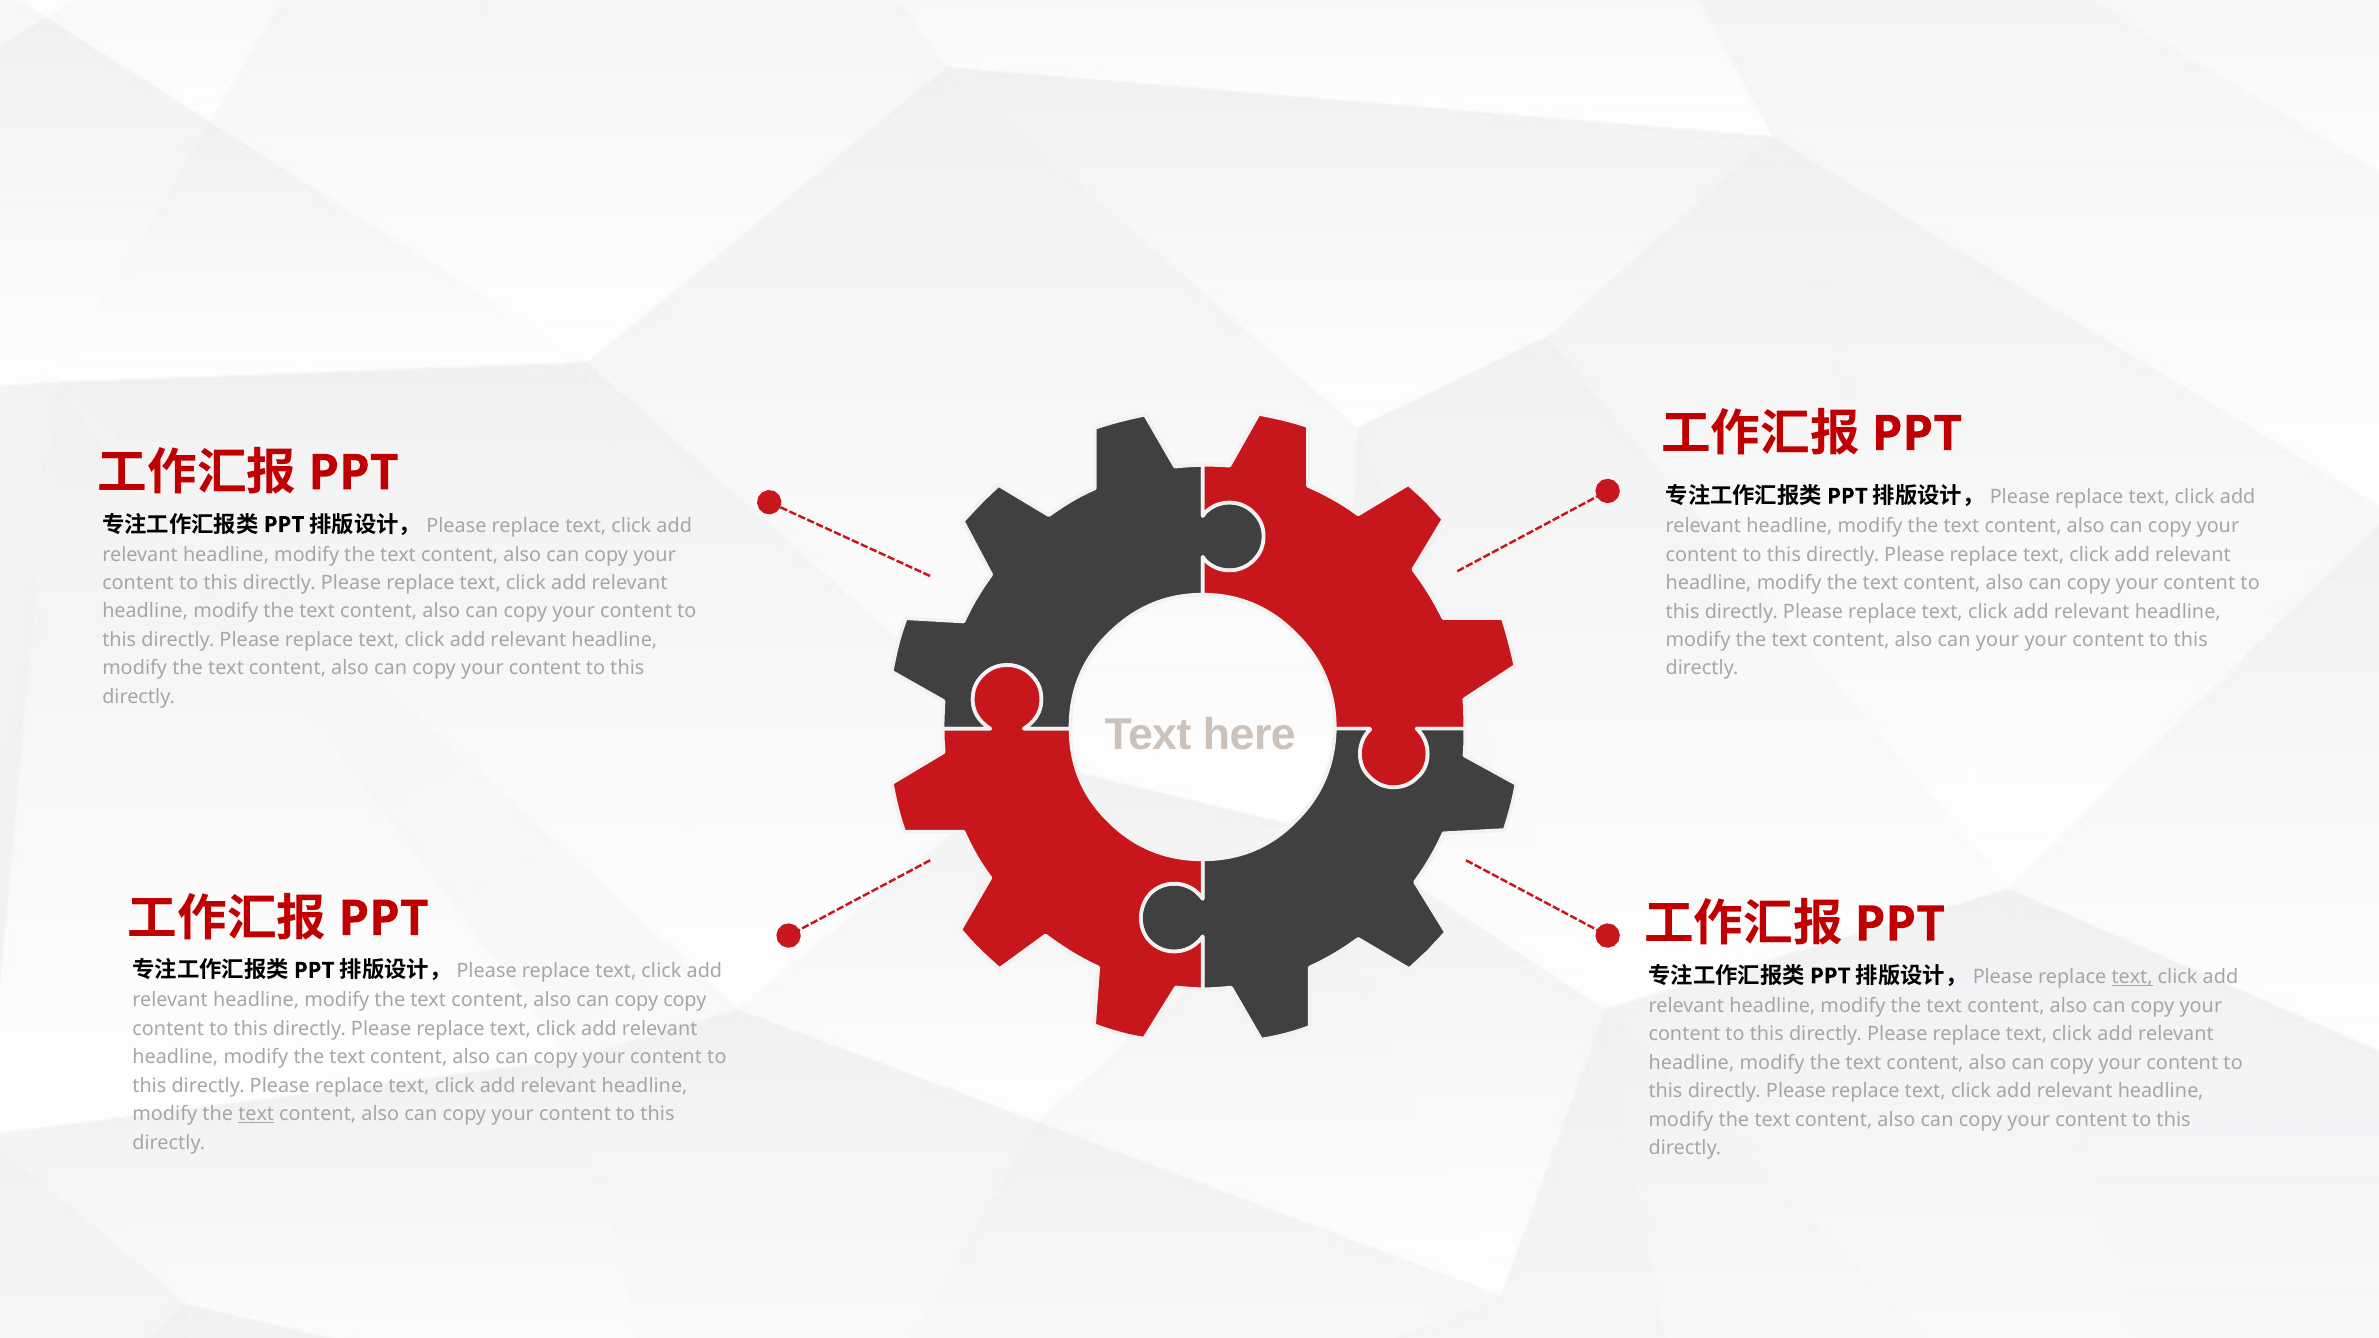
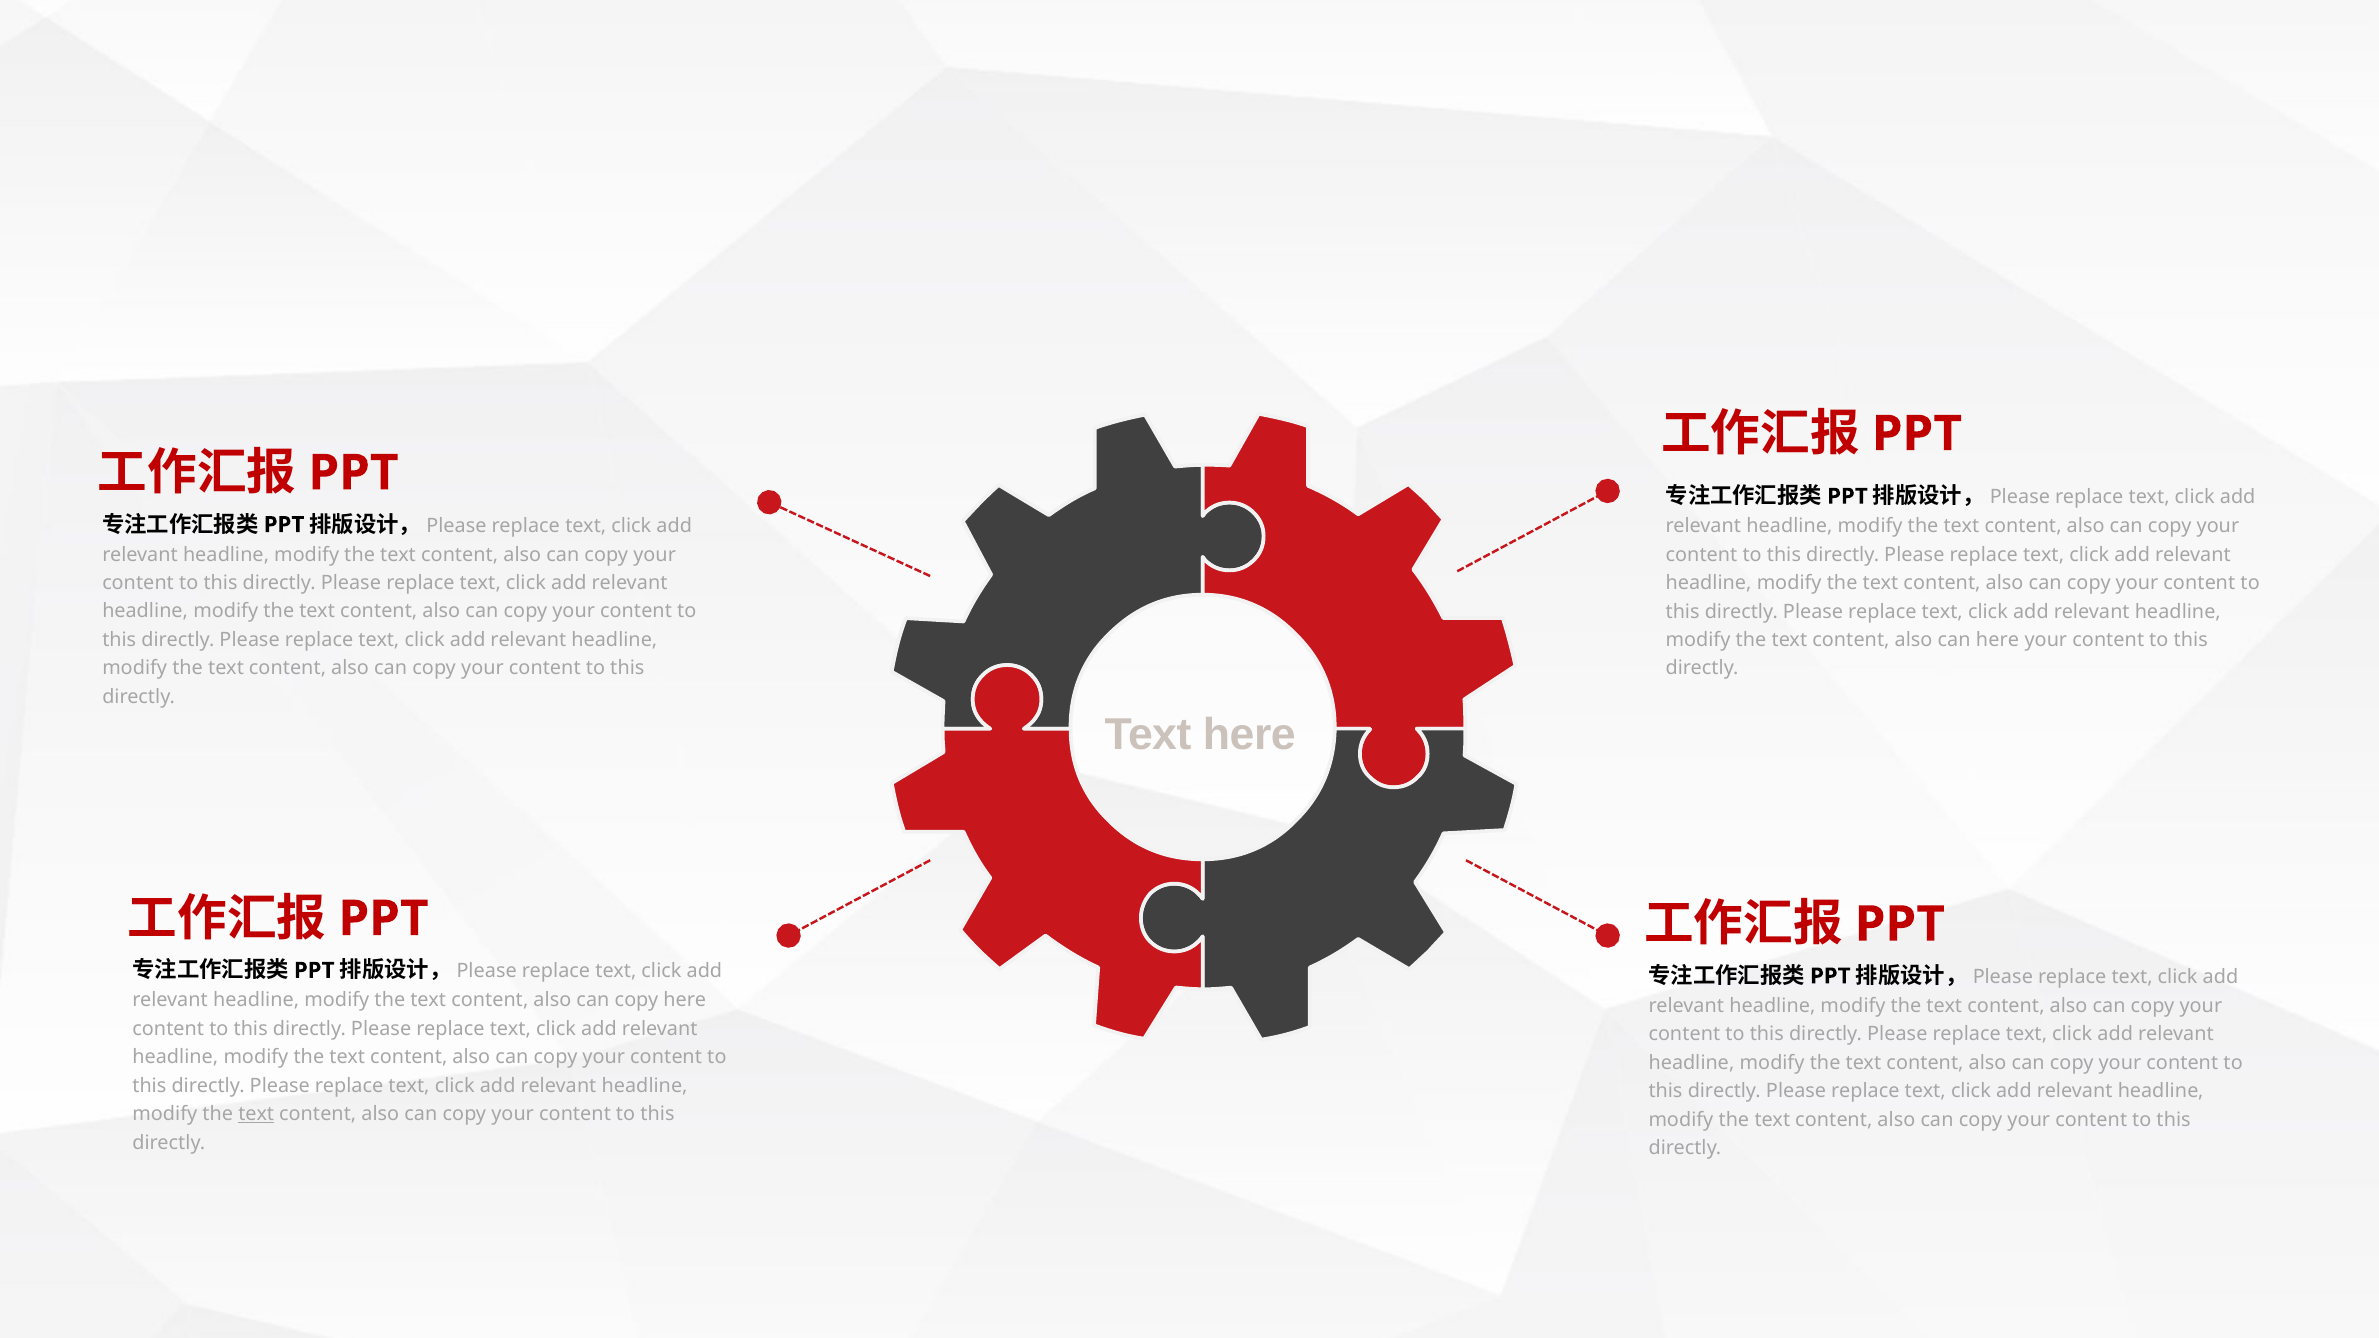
can your: your -> here (1997, 640)
text underline: present -> none (2132, 977)
copy copy: copy -> here (685, 1000)
